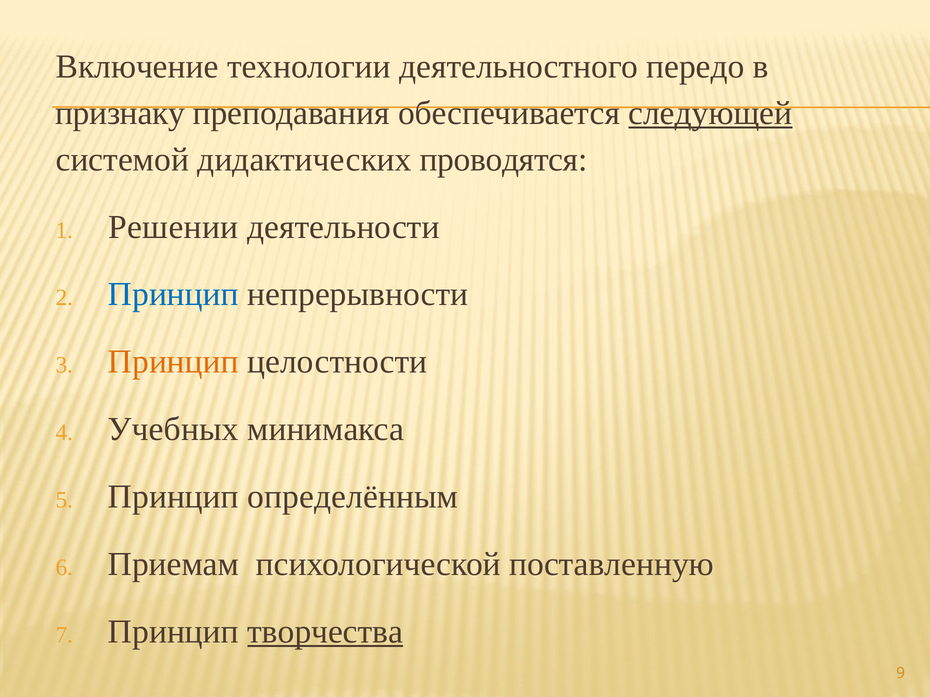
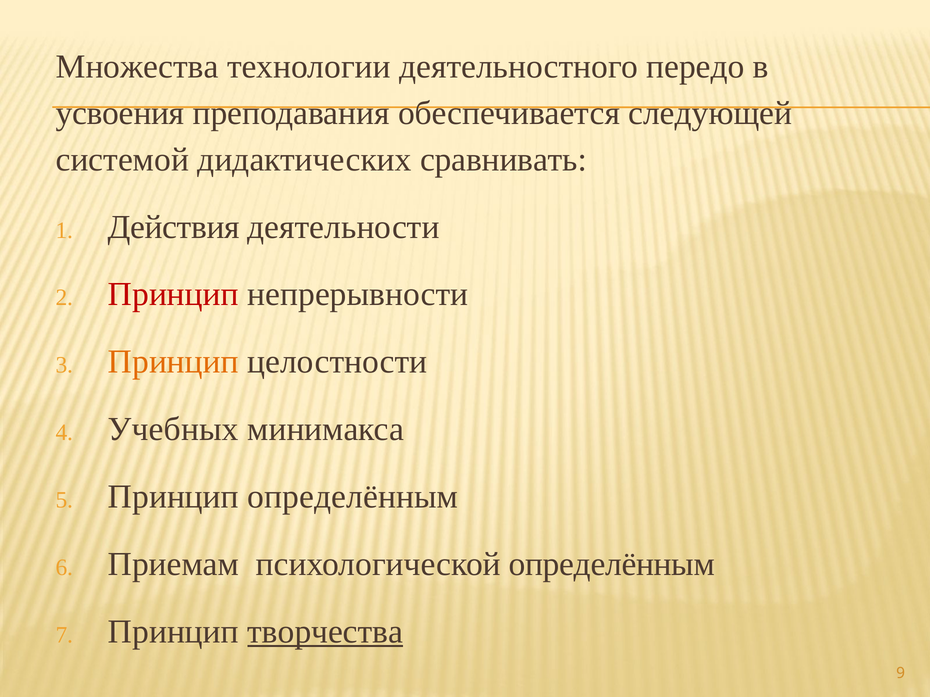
Включение: Включение -> Множества (137, 67)
признаку: признаку -> усвоения (120, 113)
следующей underline: present -> none (710, 113)
проводятся: проводятся -> сравнивать (503, 160)
Решении: Решении -> Действия (174, 227)
Принцип colour: blue -> red (173, 295)
психологической поставленную: поставленную -> определённым (612, 565)
